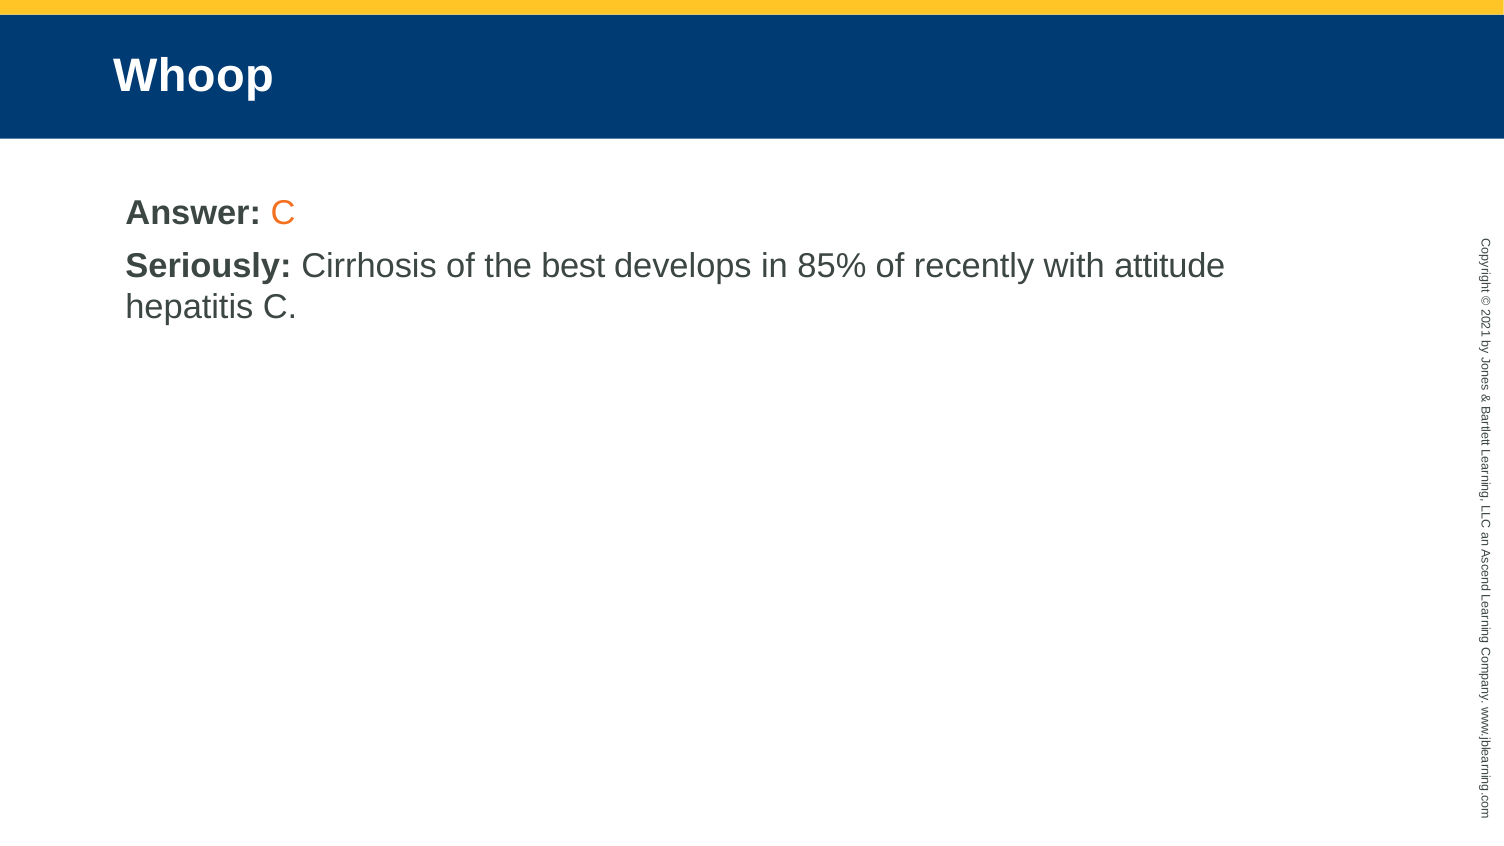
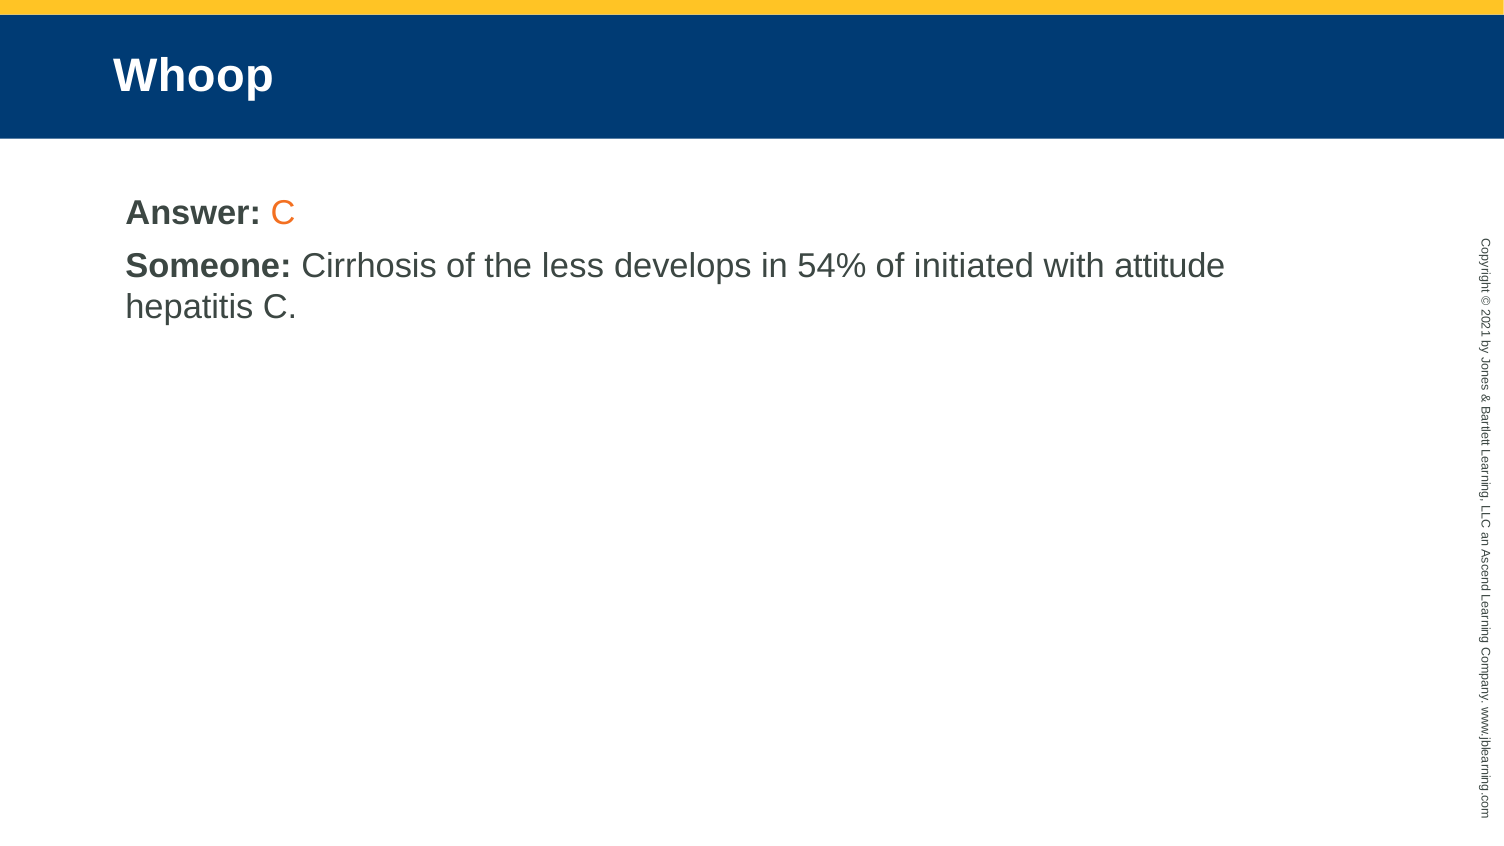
Seriously: Seriously -> Someone (209, 266)
best: best -> less (573, 266)
85%: 85% -> 54% (832, 266)
recently: recently -> initiated (974, 266)
